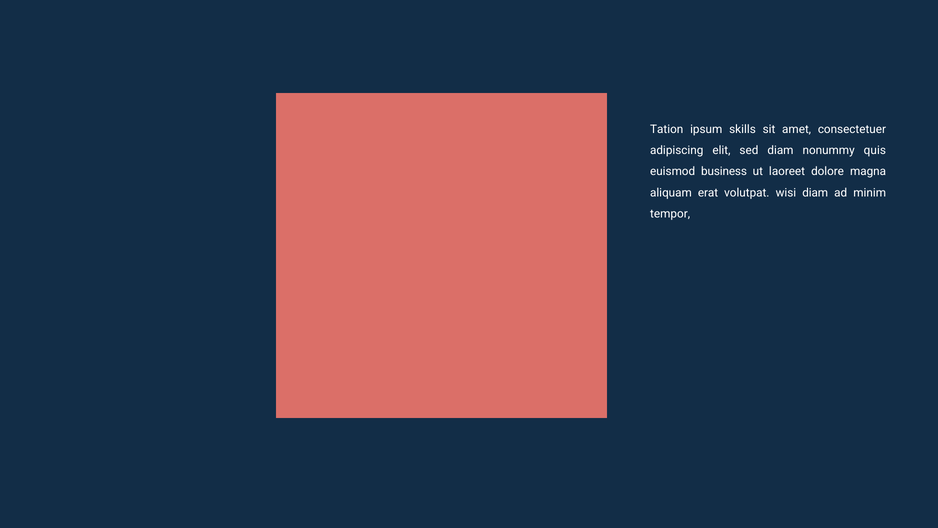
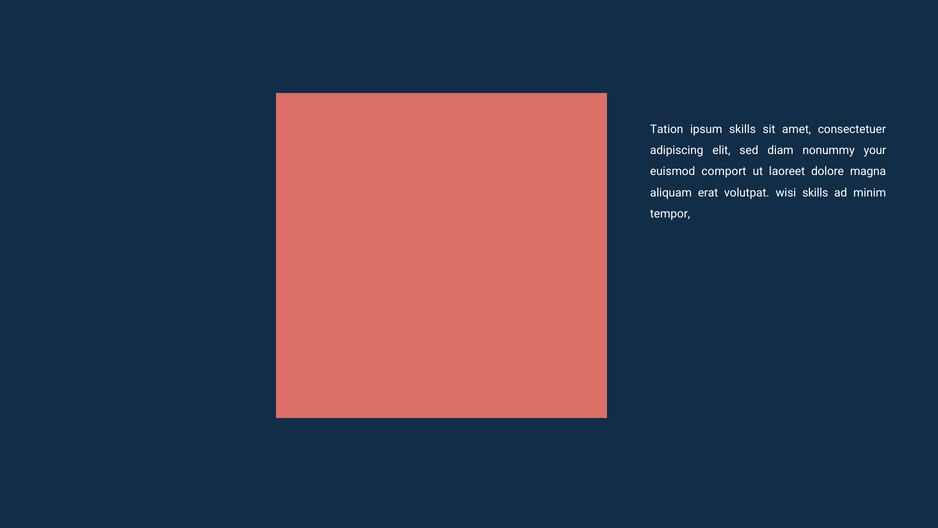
quis: quis -> your (875, 150)
business: business -> comport (724, 171)
wisi diam: diam -> skills (815, 193)
